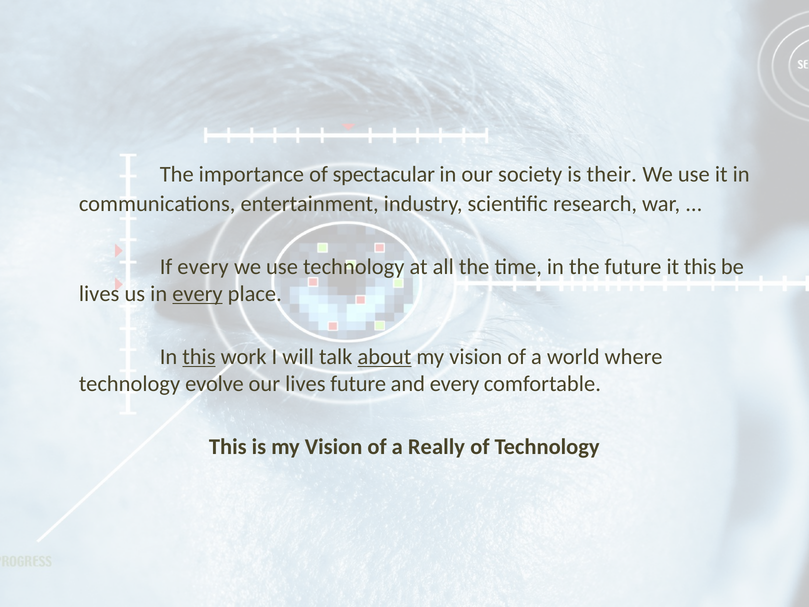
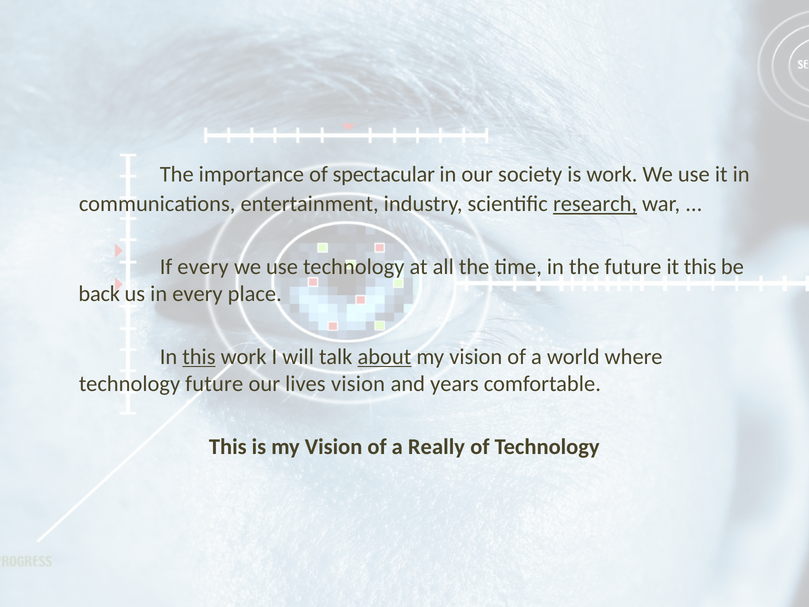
is their: their -> work (612, 174)
research underline: none -> present (595, 204)
lives: lives -> back (99, 294)
every underline: present -> none (197, 294)
technology evolve: evolve -> future (214, 384)
lives future: future -> vision (358, 384)
and every: every -> years (454, 384)
